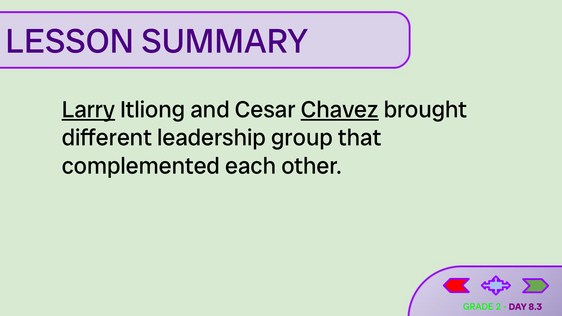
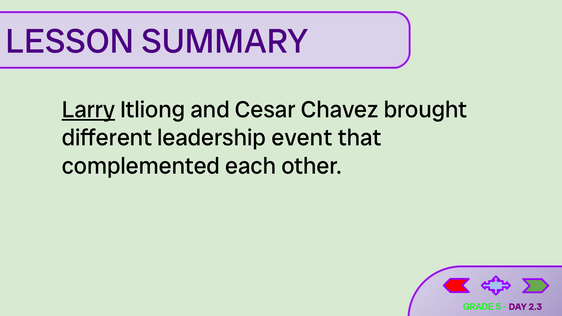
Chavez underline: present -> none (340, 110)
group: group -> event (302, 138)
2: 2 -> 5 (498, 307)
8.3: 8.3 -> 2.3 (535, 307)
